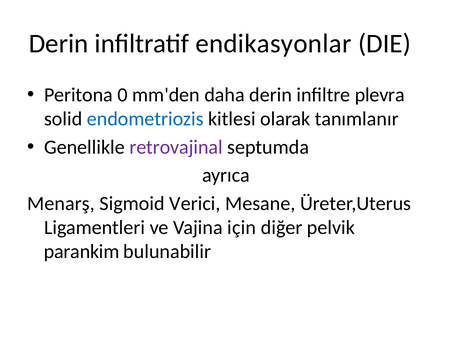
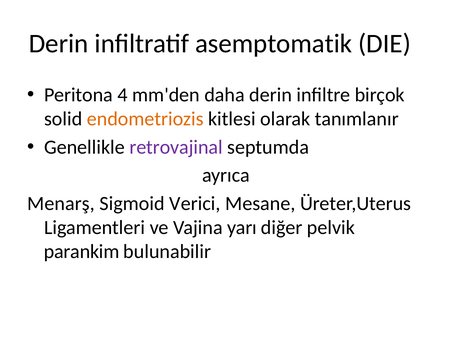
endikasyonlar: endikasyonlar -> asemptomatik (274, 44)
0: 0 -> 4 (123, 95)
plevra: plevra -> birçok (380, 95)
endometriozis colour: blue -> orange (145, 119)
için: için -> yarı (242, 228)
